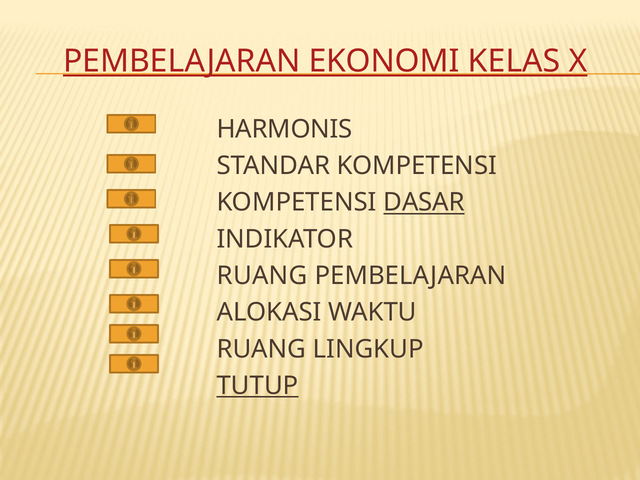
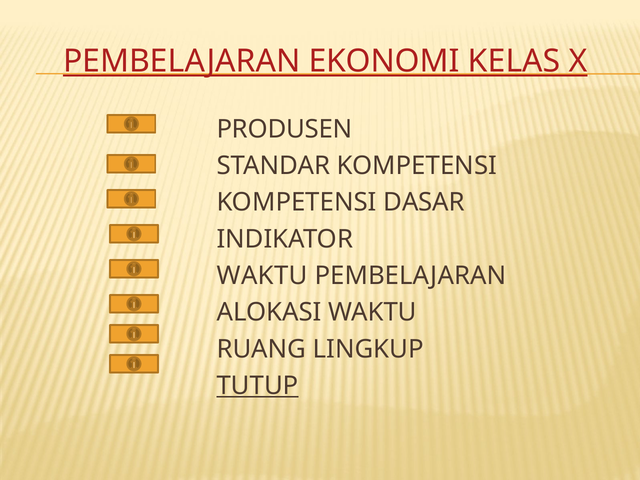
HARMONIS: HARMONIS -> PRODUSEN (284, 129)
DASAR underline: present -> none (424, 202)
RUANG: RUANG -> WAKTU (262, 276)
